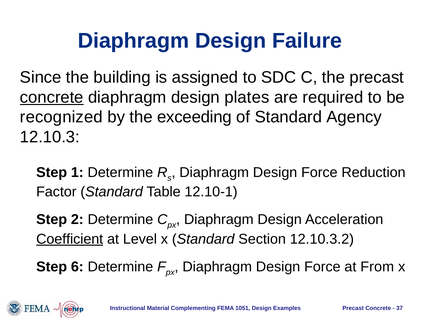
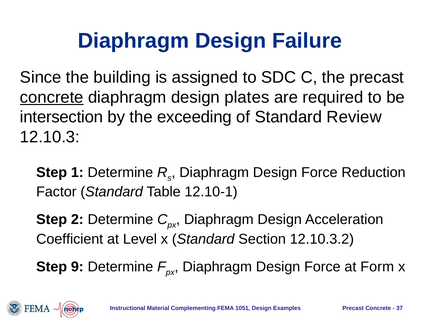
recognized: recognized -> intersection (62, 117)
Agency: Agency -> Review (354, 117)
Coefficient underline: present -> none (70, 239)
6: 6 -> 9 (77, 267)
From: From -> Form (377, 267)
